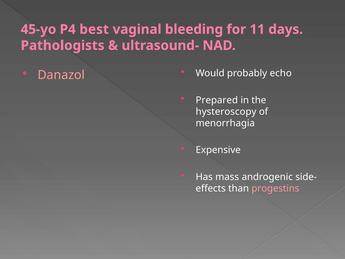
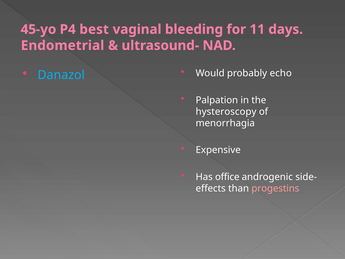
Pathologists: Pathologists -> Endometrial (63, 45)
Danazol colour: pink -> light blue (61, 75)
Prepared: Prepared -> Palpation (217, 100)
mass: mass -> office (227, 177)
